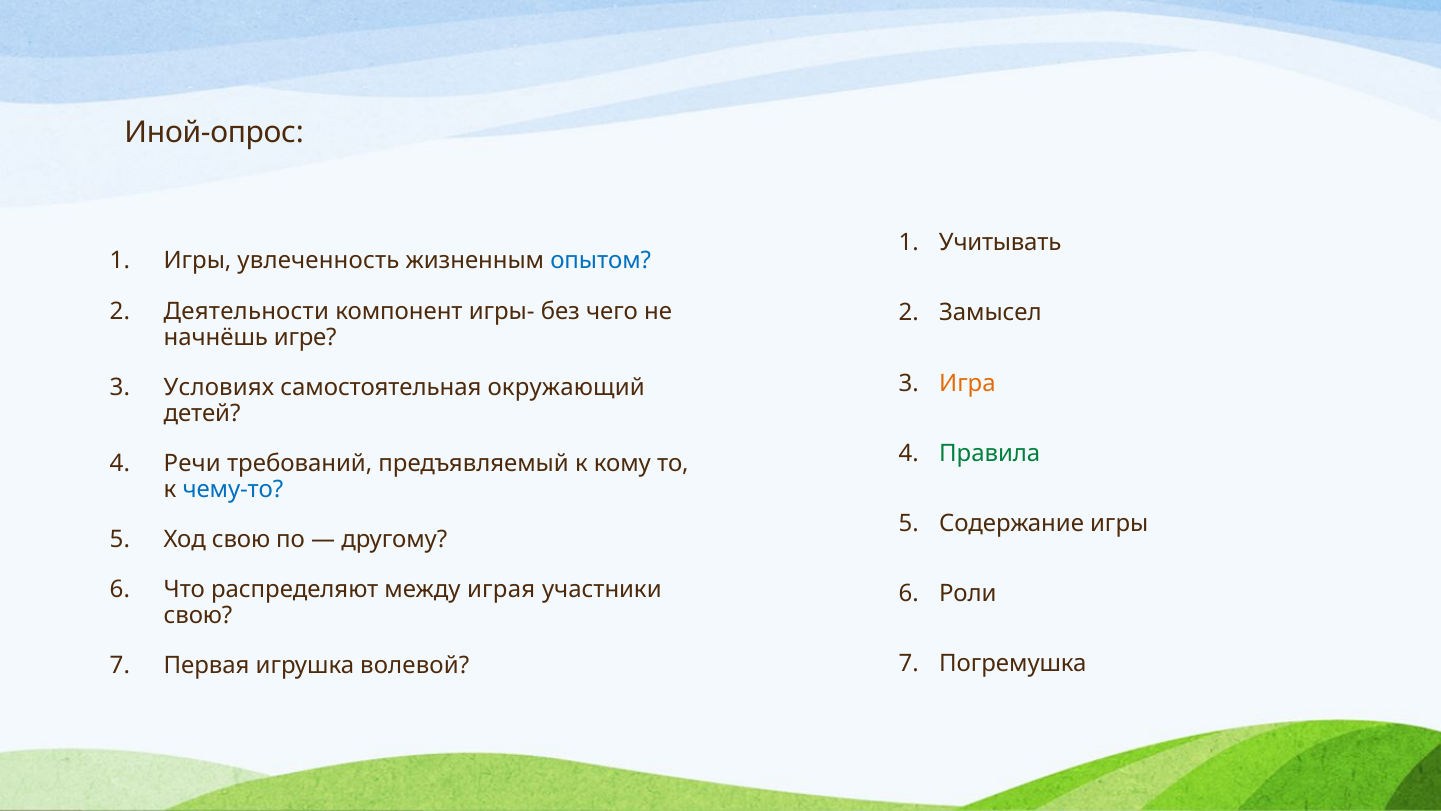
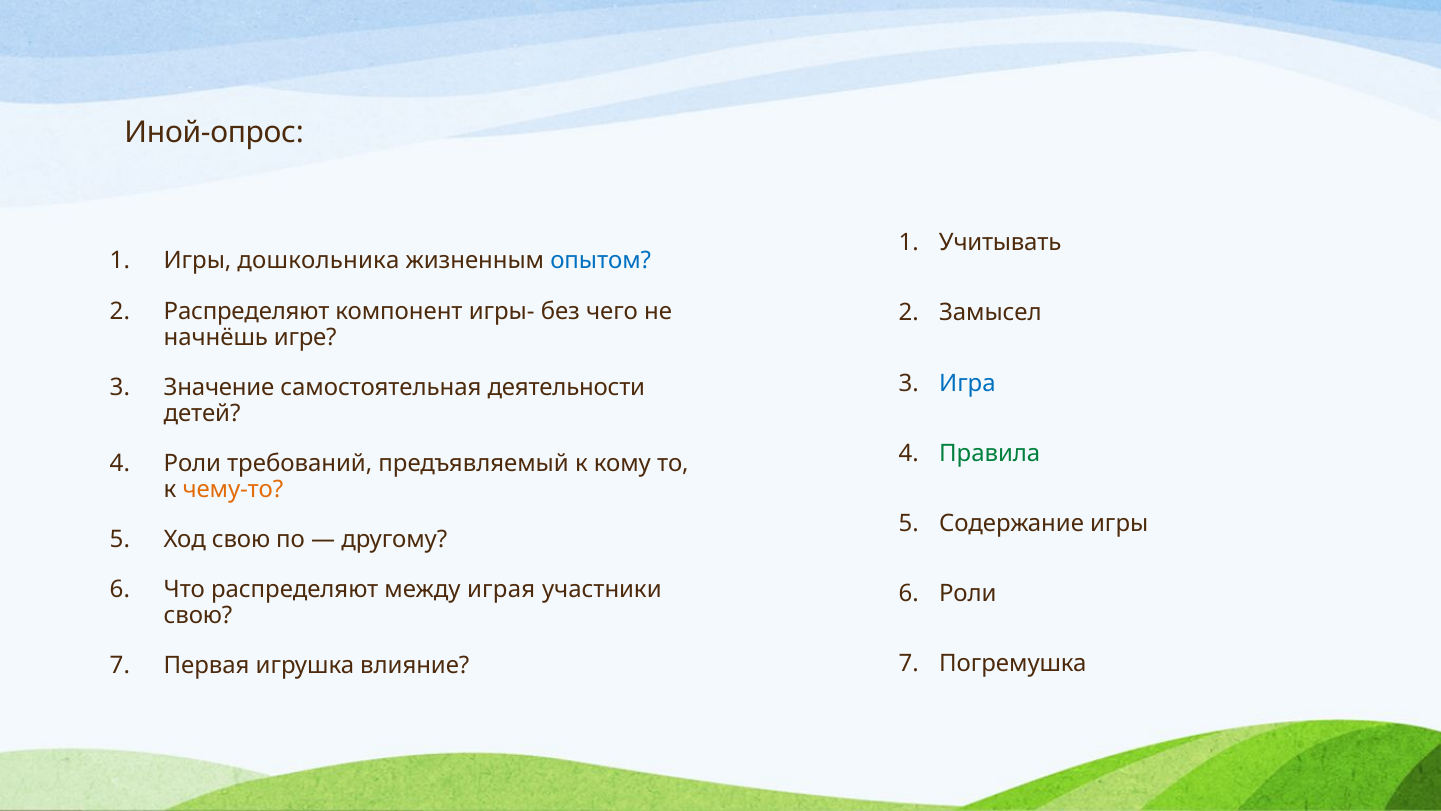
увлеченность: увлеченность -> дошкольника (318, 261)
Деятельности: Деятельности -> Распределяют (247, 311)
Игра colour: orange -> blue (967, 383)
Условиях: Условиях -> Значение (219, 387)
окружающий: окружающий -> деятельности (566, 387)
Речи: Речи -> Роли (192, 463)
чему-то colour: blue -> orange (233, 489)
волевой: волевой -> влияние (415, 666)
